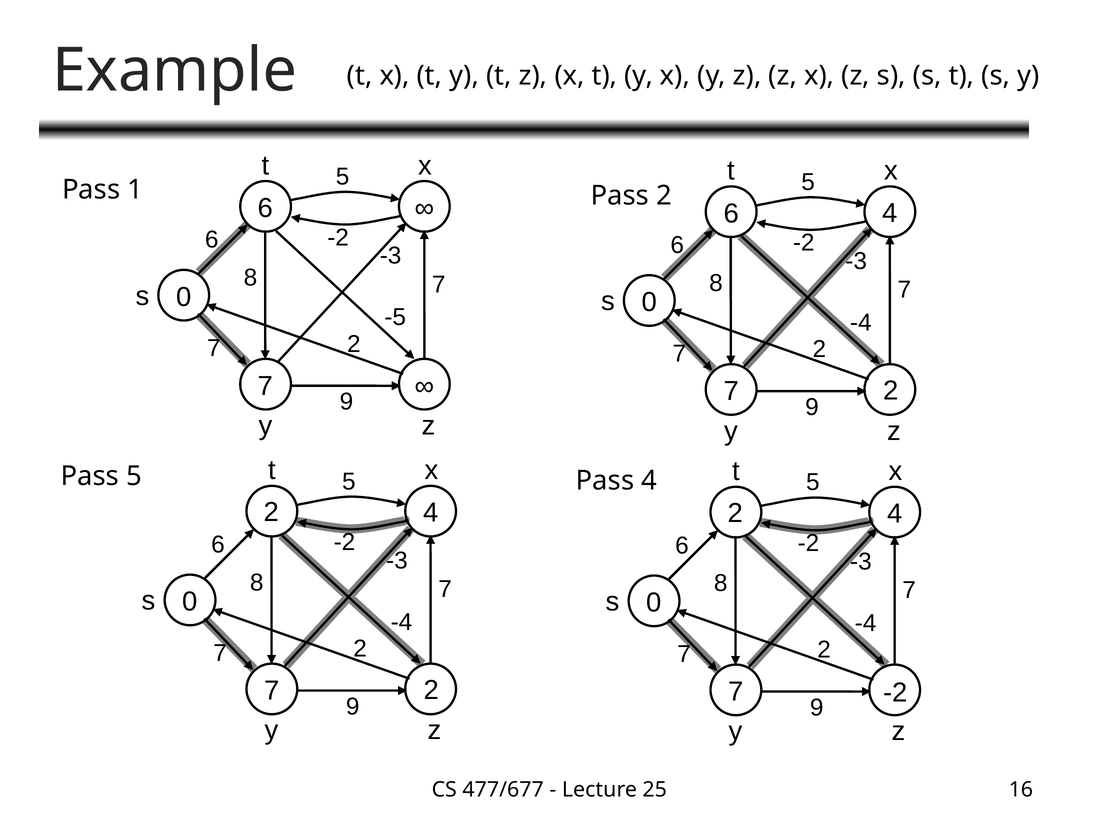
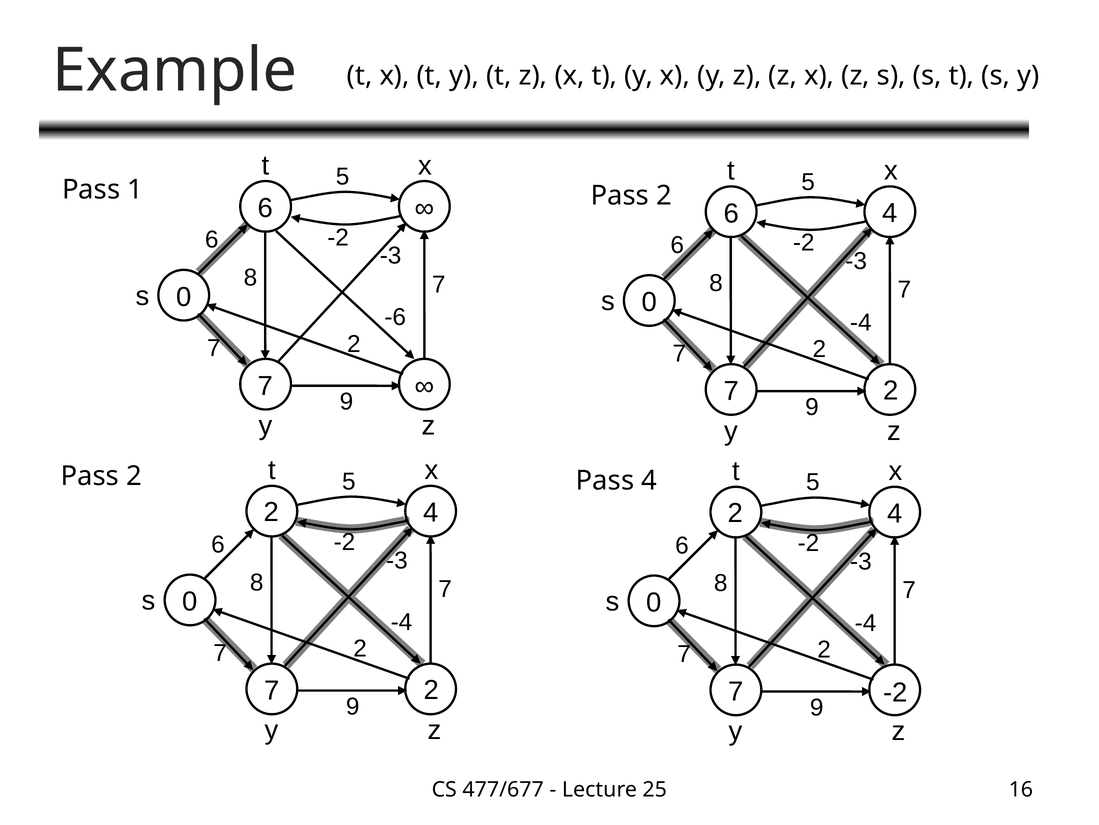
-5: -5 -> -6 (395, 317)
5: 5 -> 2 (134, 476)
